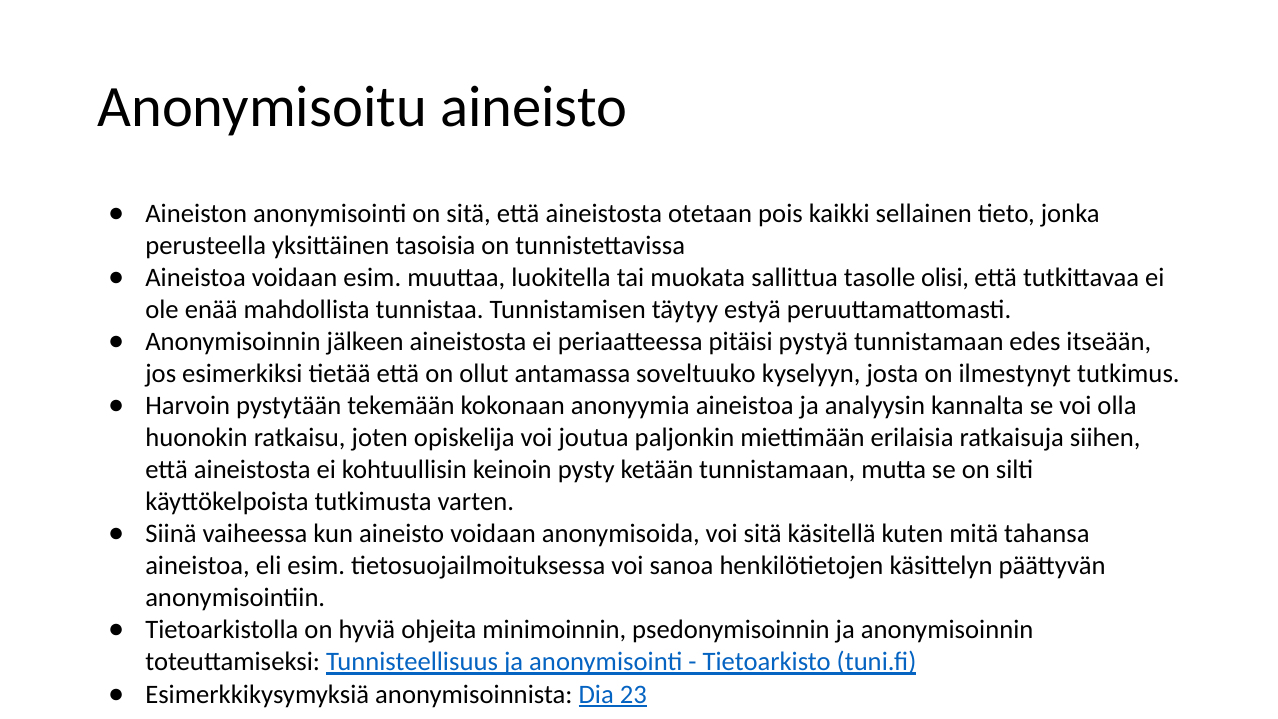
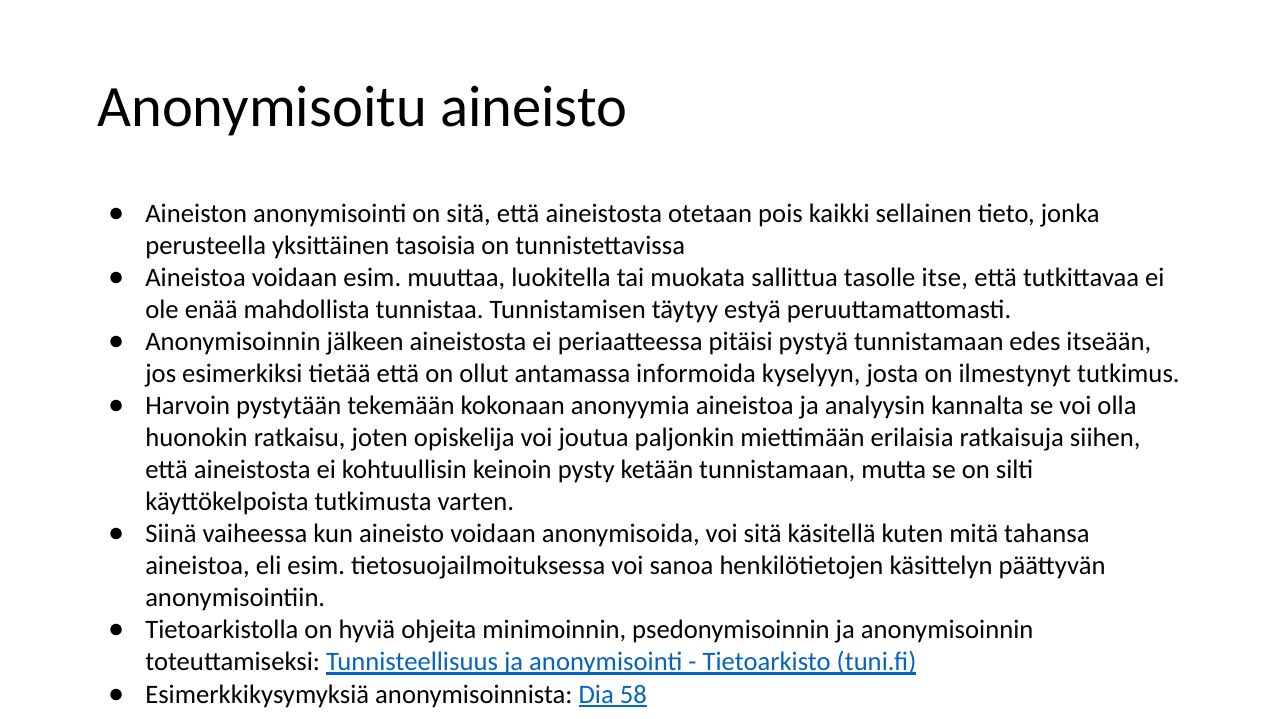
olisi: olisi -> itse (945, 278)
soveltuuko: soveltuuko -> informoida (696, 374)
23: 23 -> 58 (633, 695)
